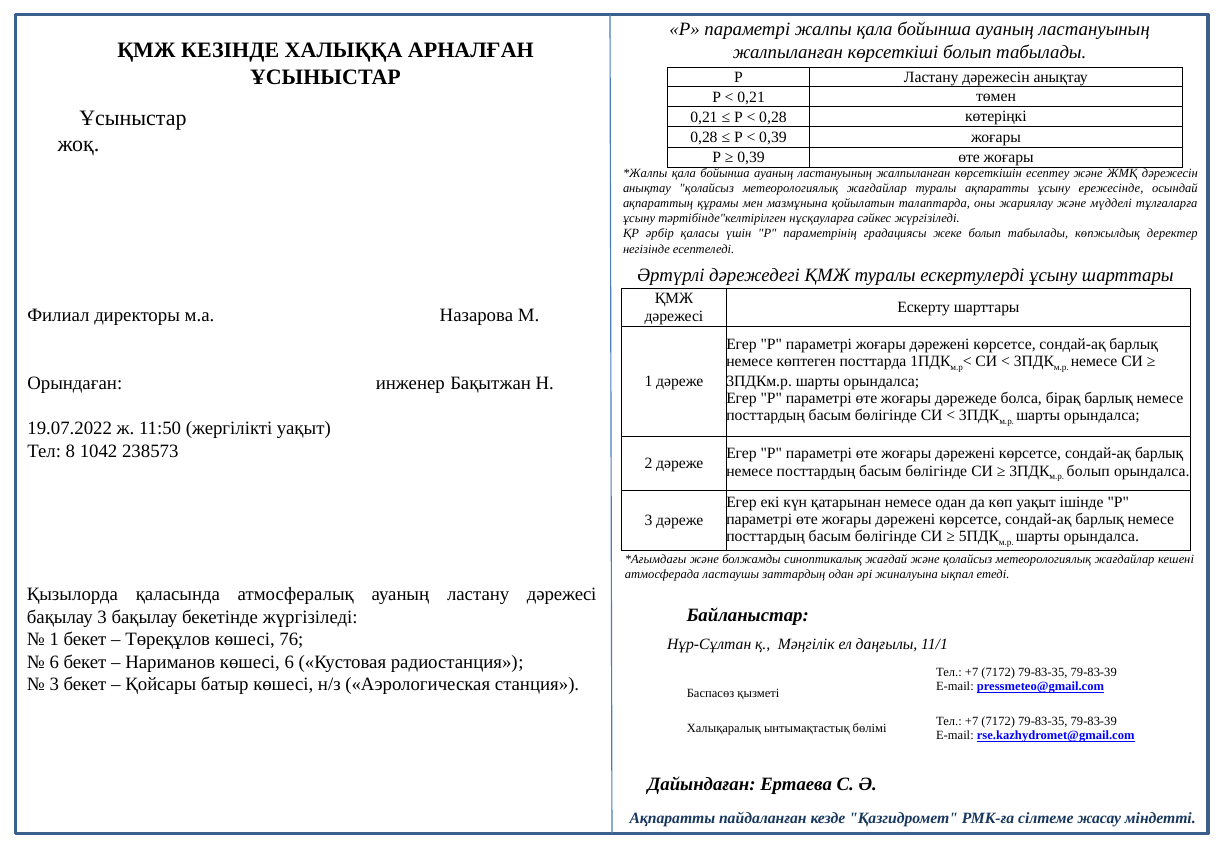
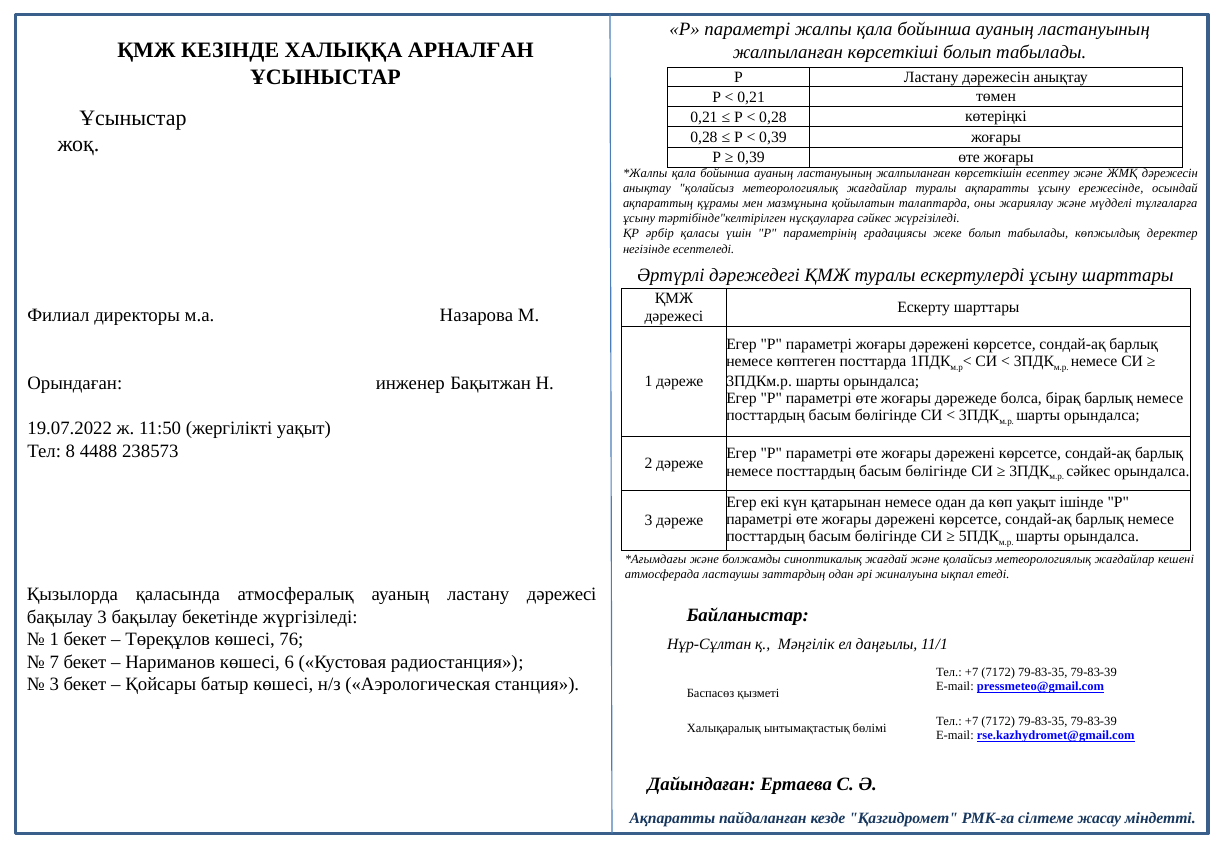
1042: 1042 -> 4488 (99, 451)
болып: болып -> сәйкес (1088, 471)
6: 6 -> 7 (54, 662)
